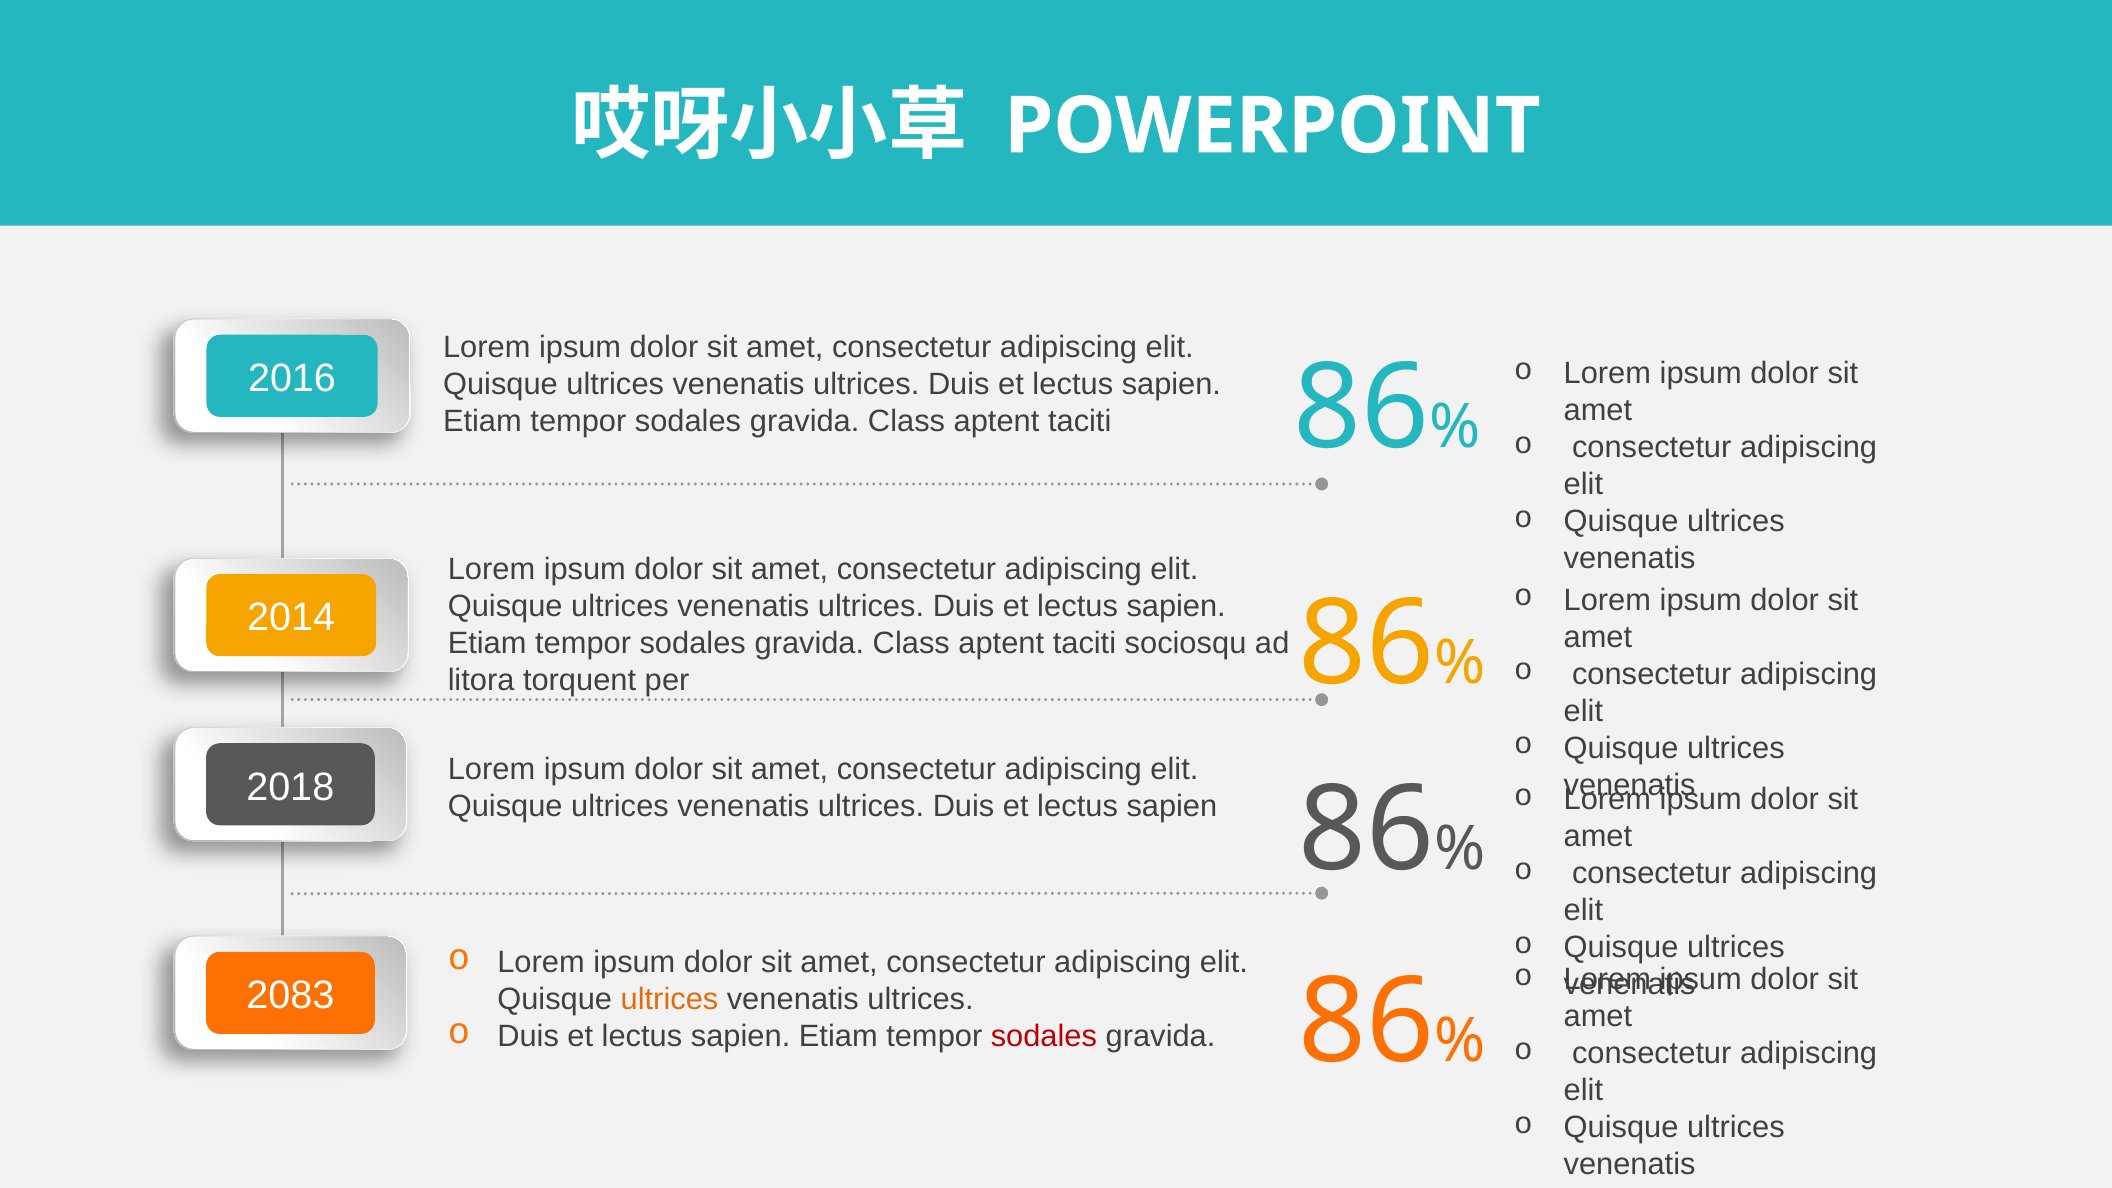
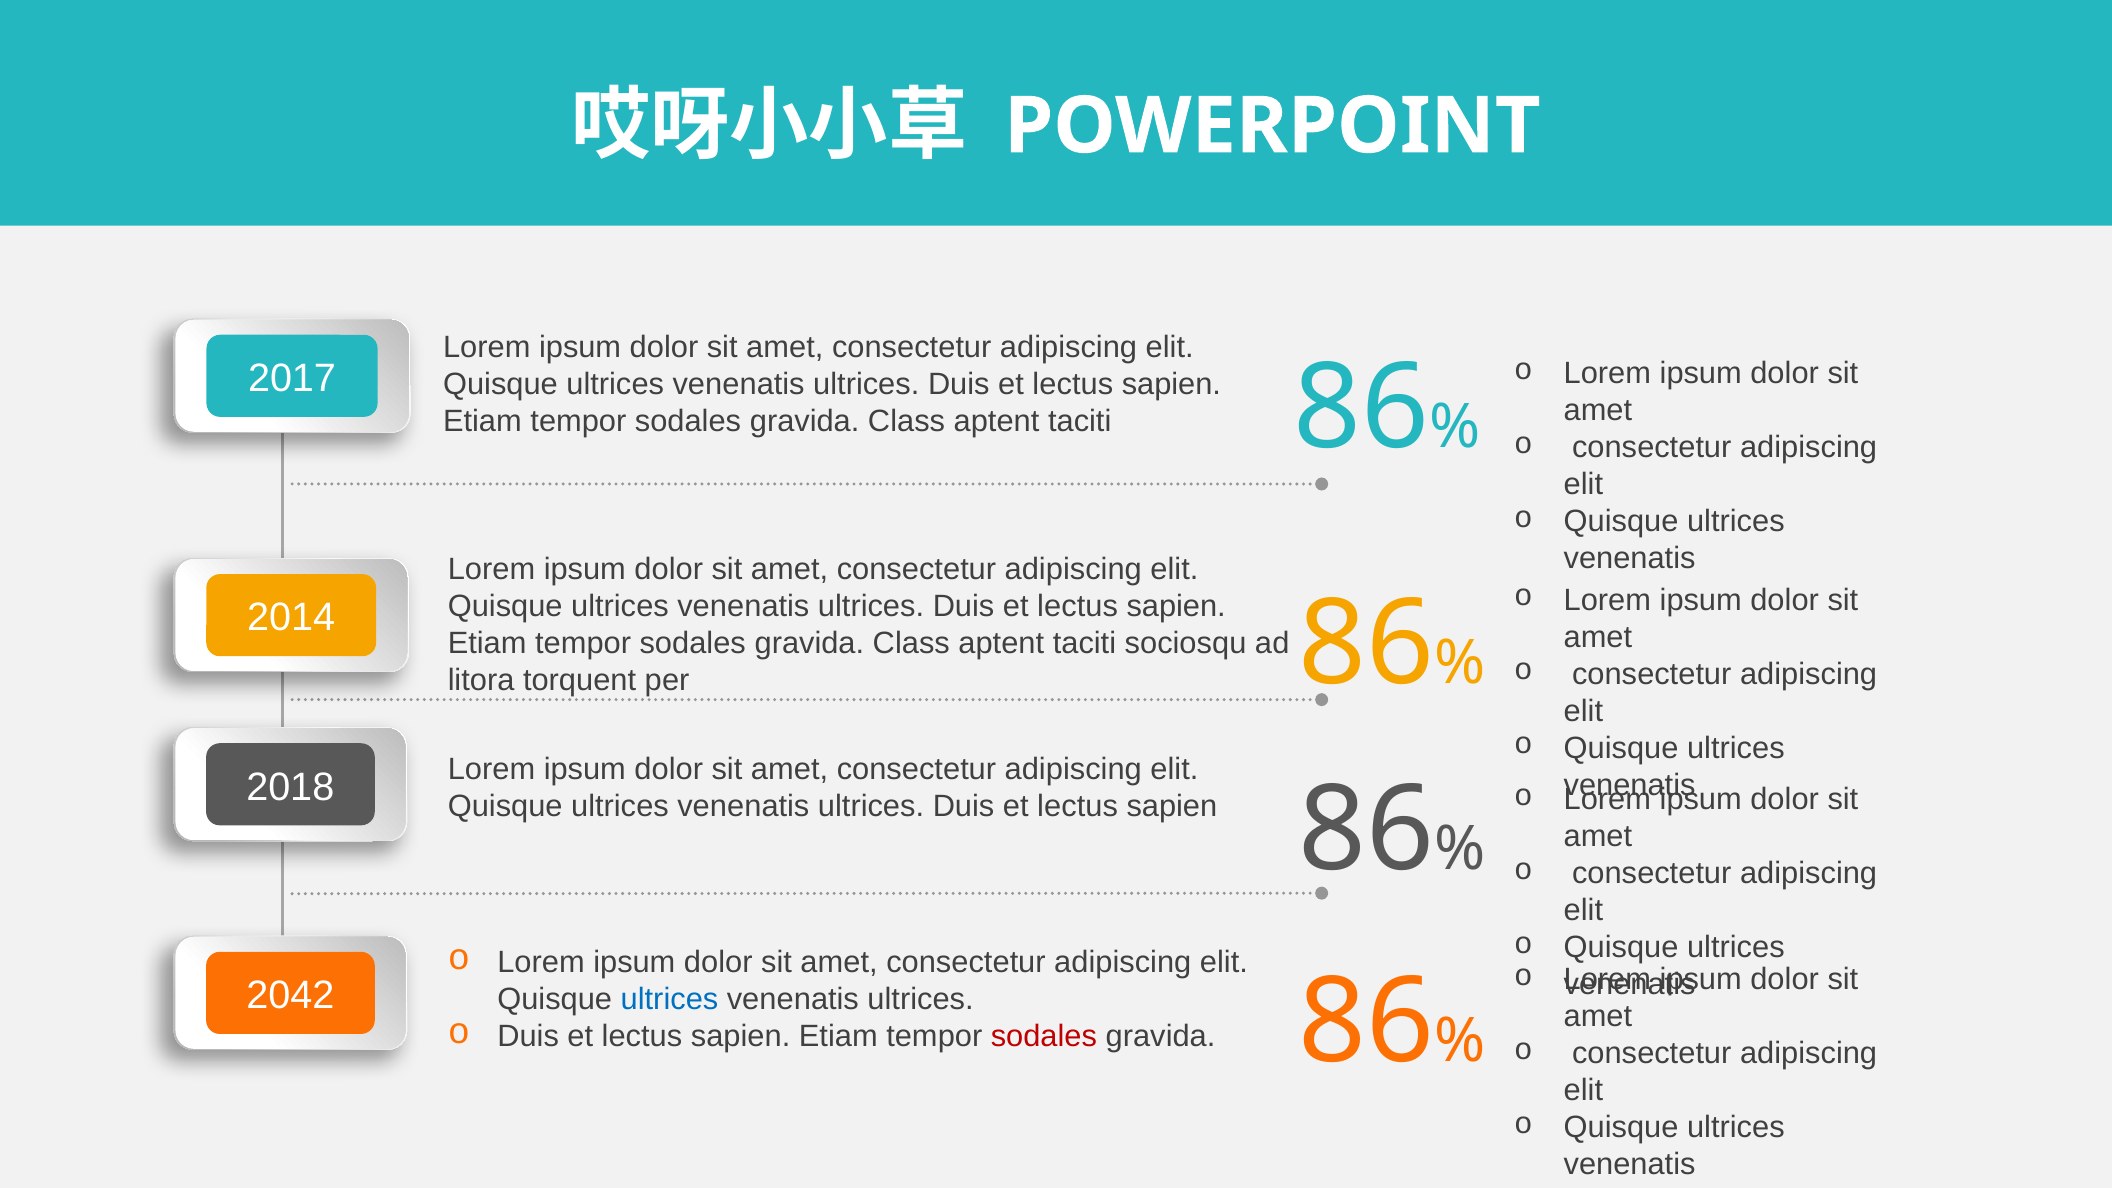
2016: 2016 -> 2017 (292, 379)
2083: 2083 -> 2042 (290, 996)
ultrices colour: orange -> blue (670, 999)
